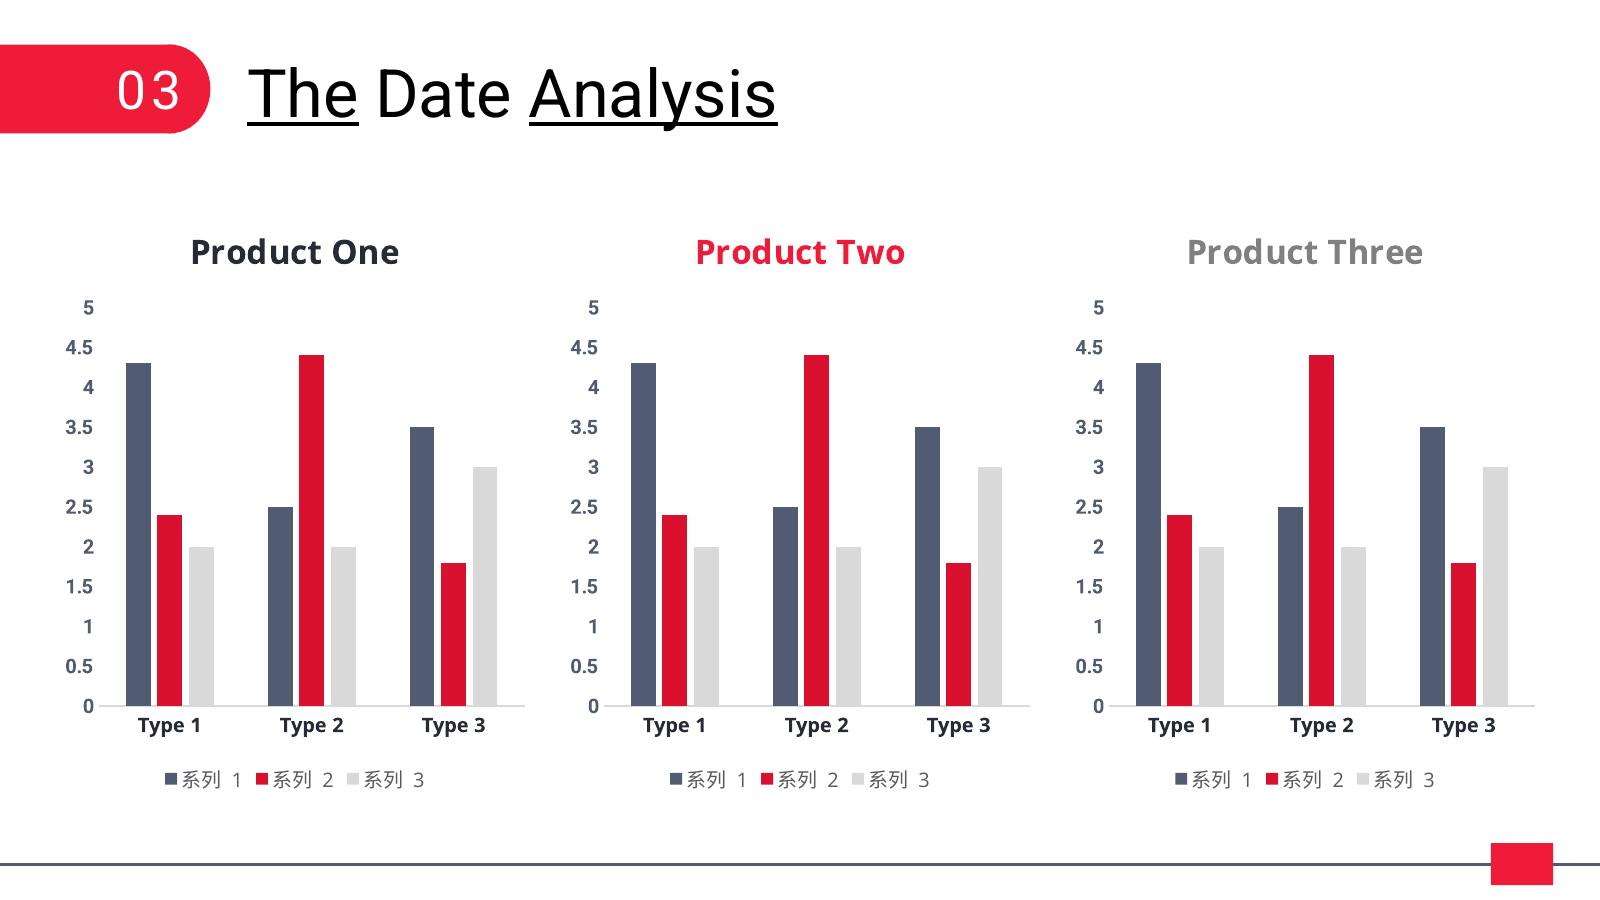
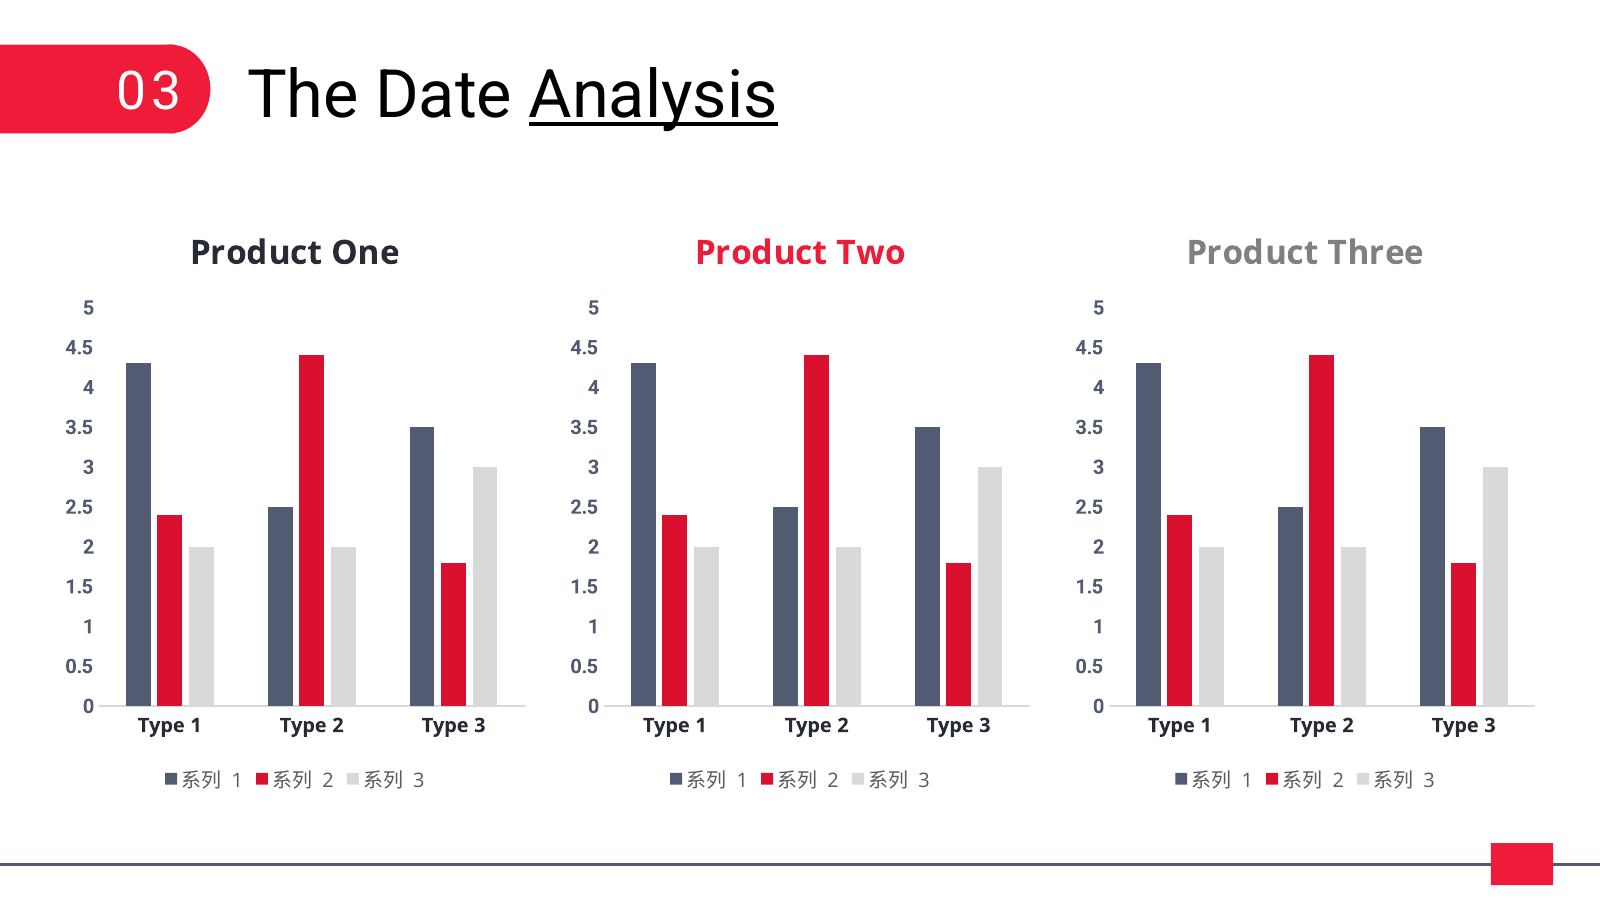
The underline: present -> none (303, 95)
